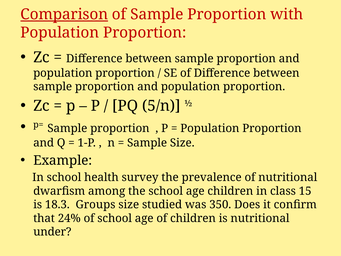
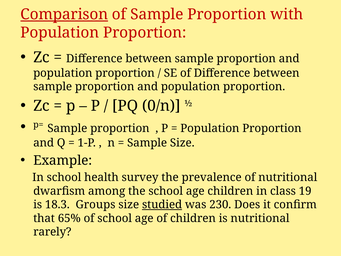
5/n: 5/n -> 0/n (161, 106)
15: 15 -> 19 (305, 191)
studied underline: none -> present (162, 204)
350: 350 -> 230 (220, 204)
24%: 24% -> 65% (69, 218)
under: under -> rarely (52, 232)
